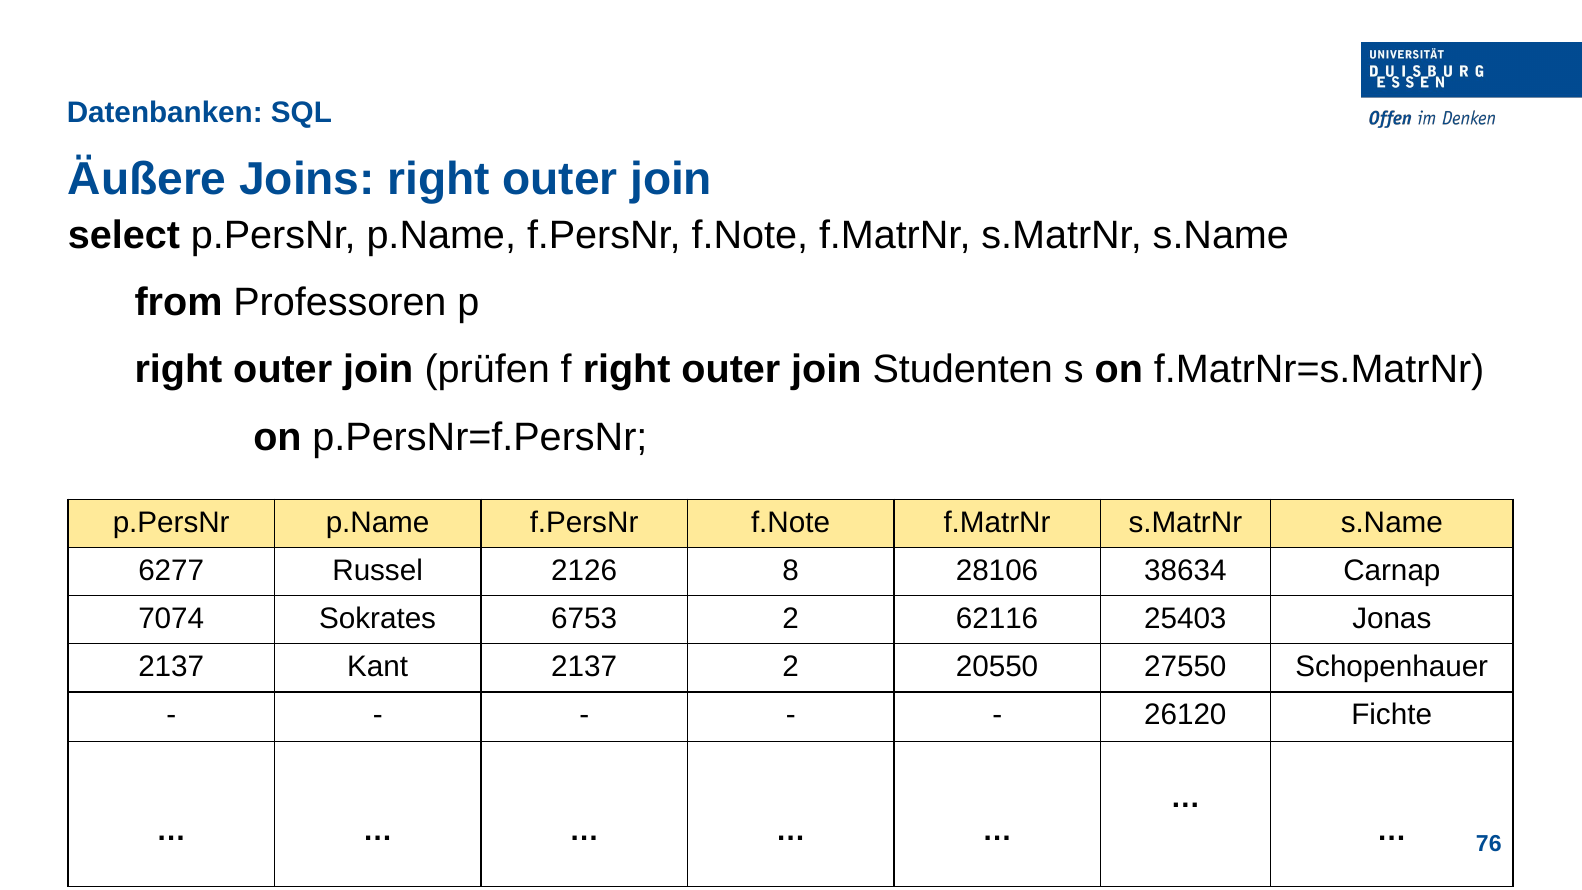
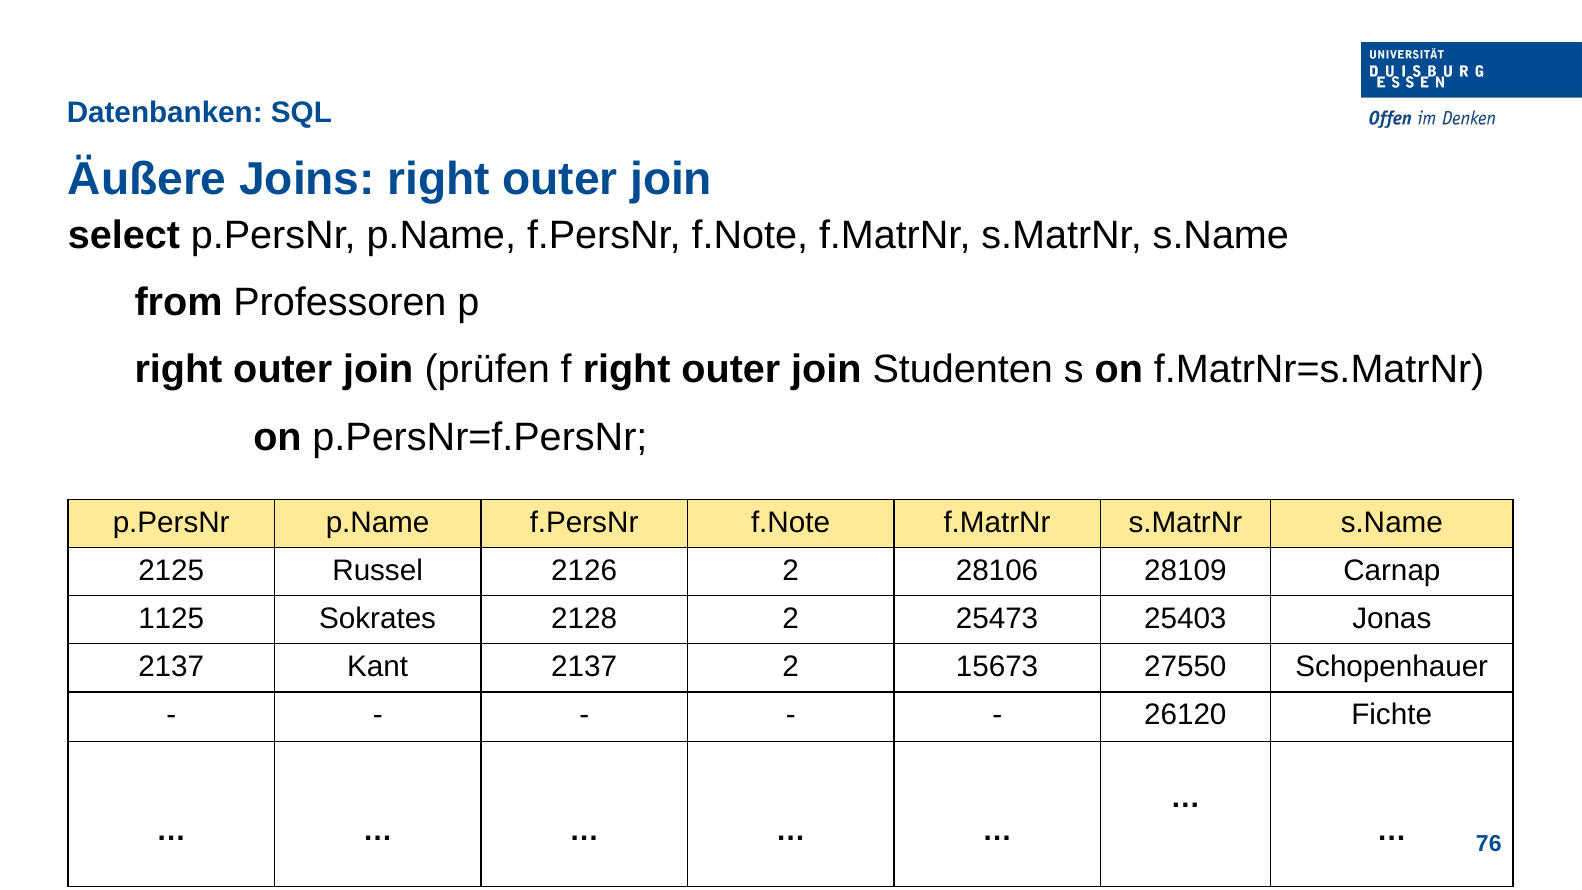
6277: 6277 -> 2125 (171, 570)
2126 8: 8 -> 2 (791, 570)
38634: 38634 -> 28109 (1185, 570)
7074: 7074 -> 1125 (171, 619)
6753: 6753 -> 2128 (584, 619)
62116: 62116 -> 25473 (997, 619)
20550: 20550 -> 15673 (997, 667)
